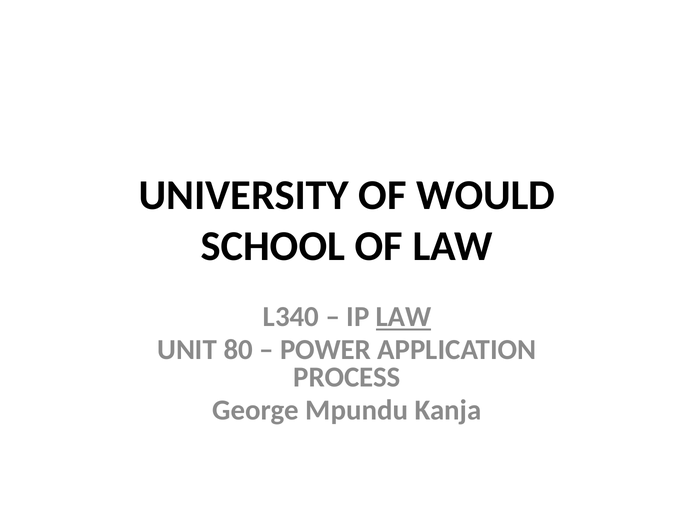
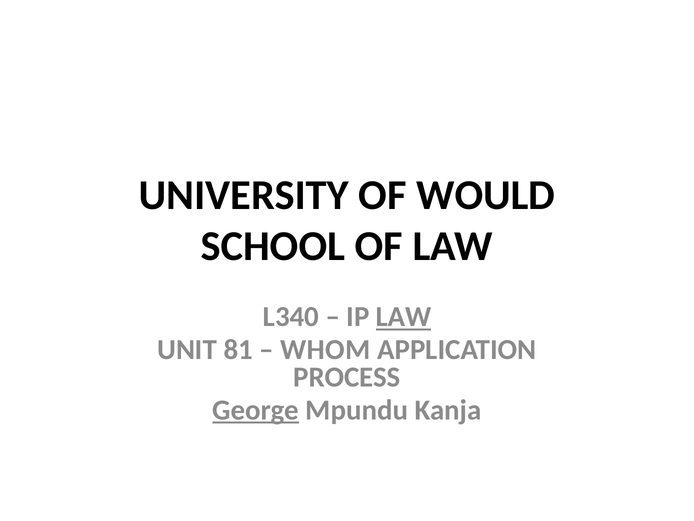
80: 80 -> 81 (238, 349)
POWER: POWER -> WHOM (325, 349)
George underline: none -> present (256, 410)
